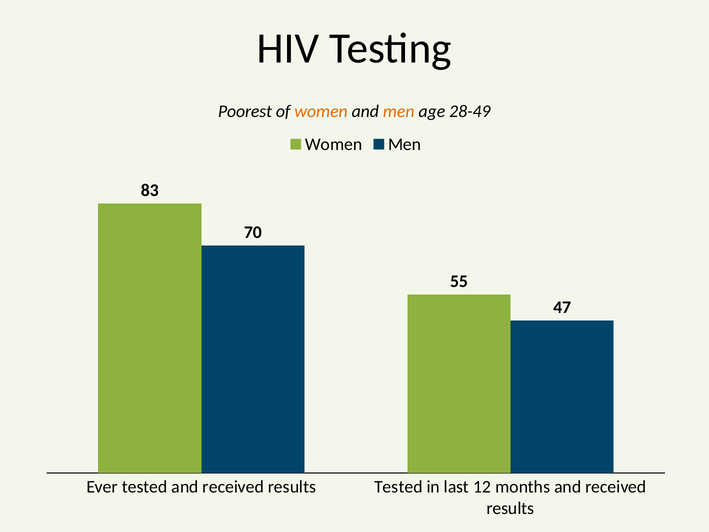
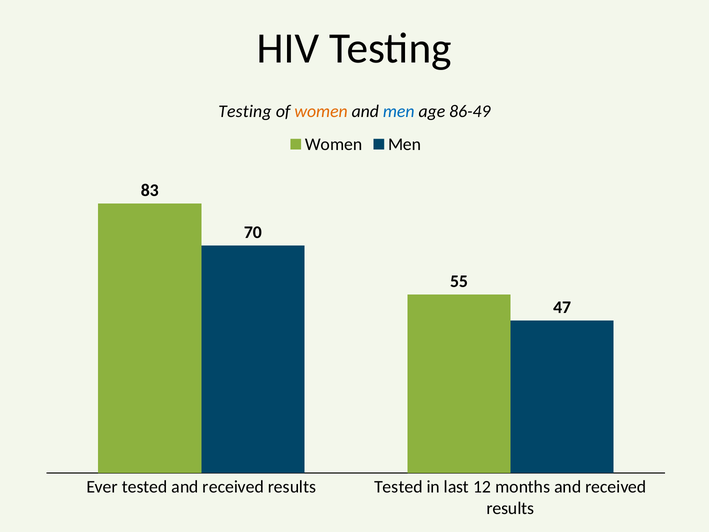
Poorest: Poorest -> Testing (245, 111)
men colour: orange -> blue (399, 111)
28-49: 28-49 -> 86-49 (470, 111)
